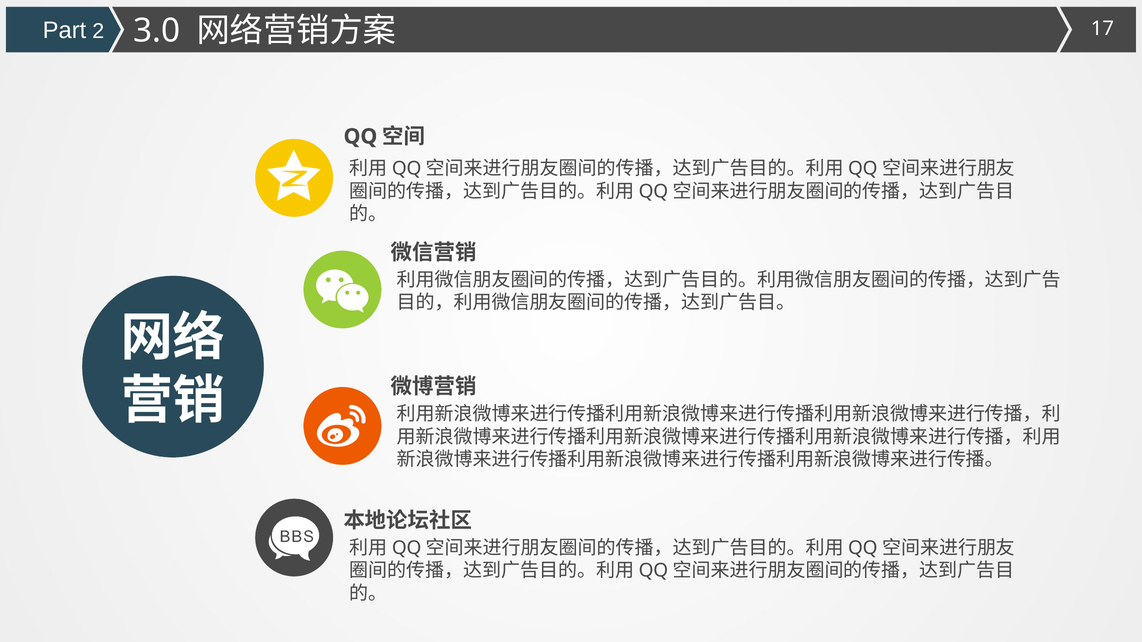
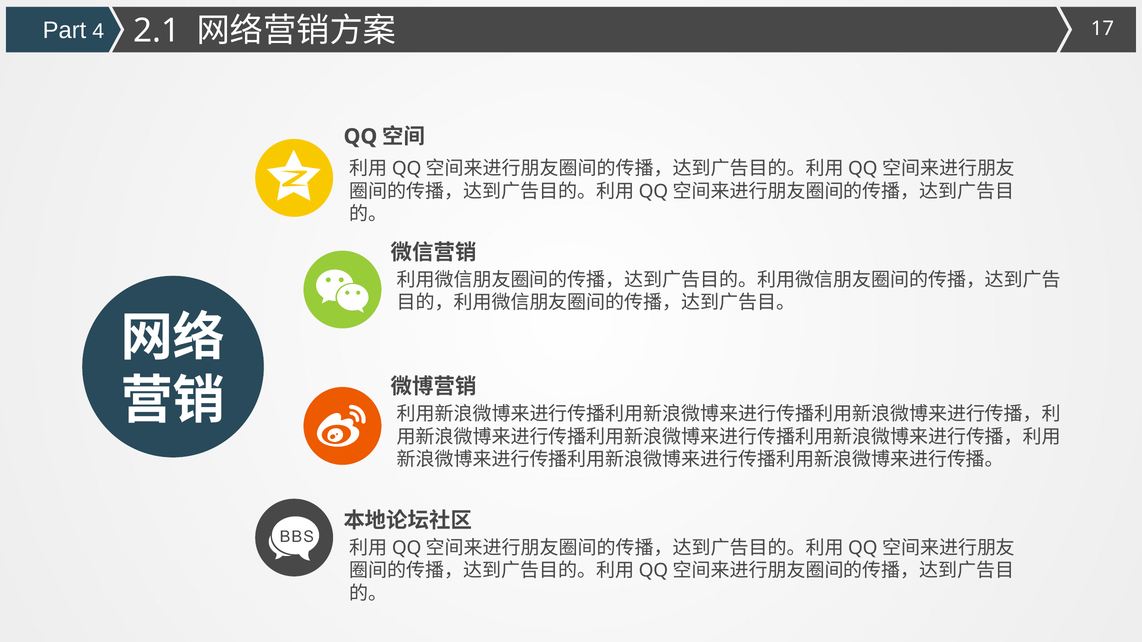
2: 2 -> 4 (98, 31)
3.0: 3.0 -> 2.1 (157, 31)
